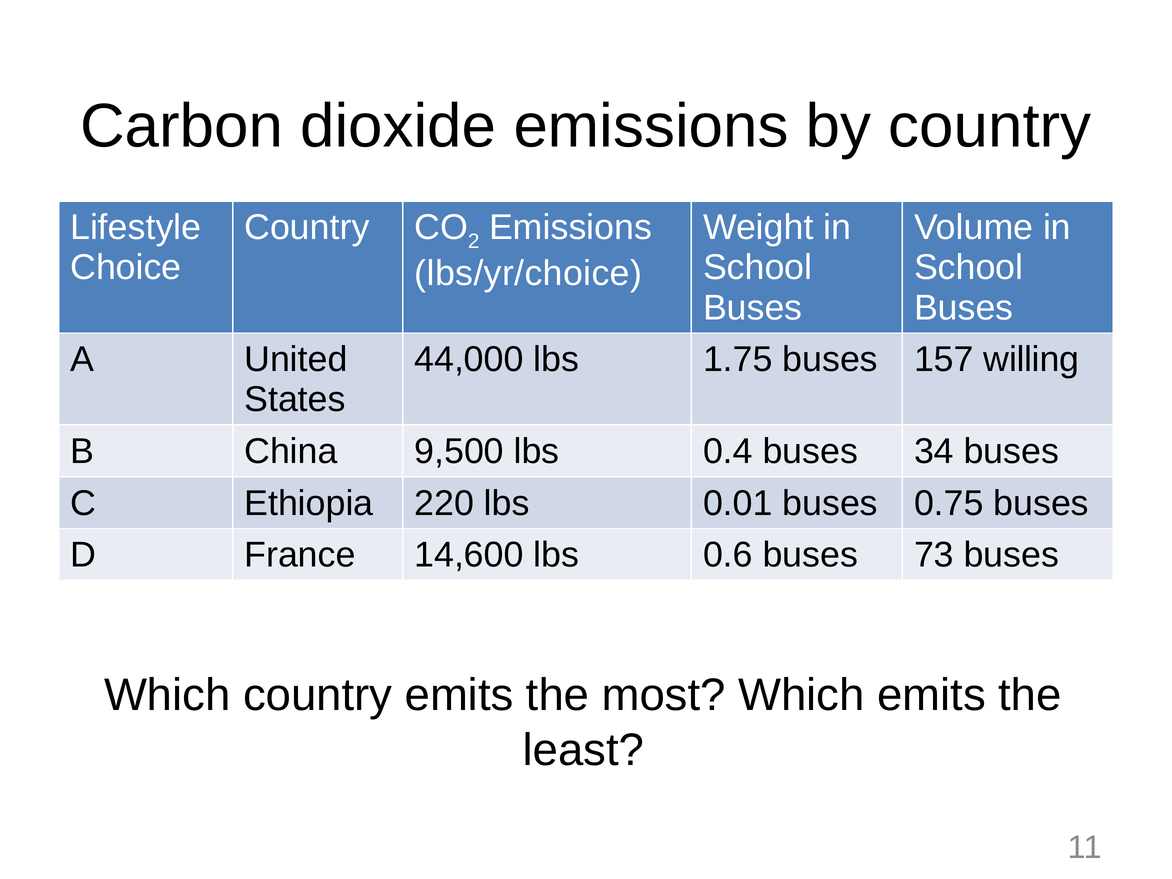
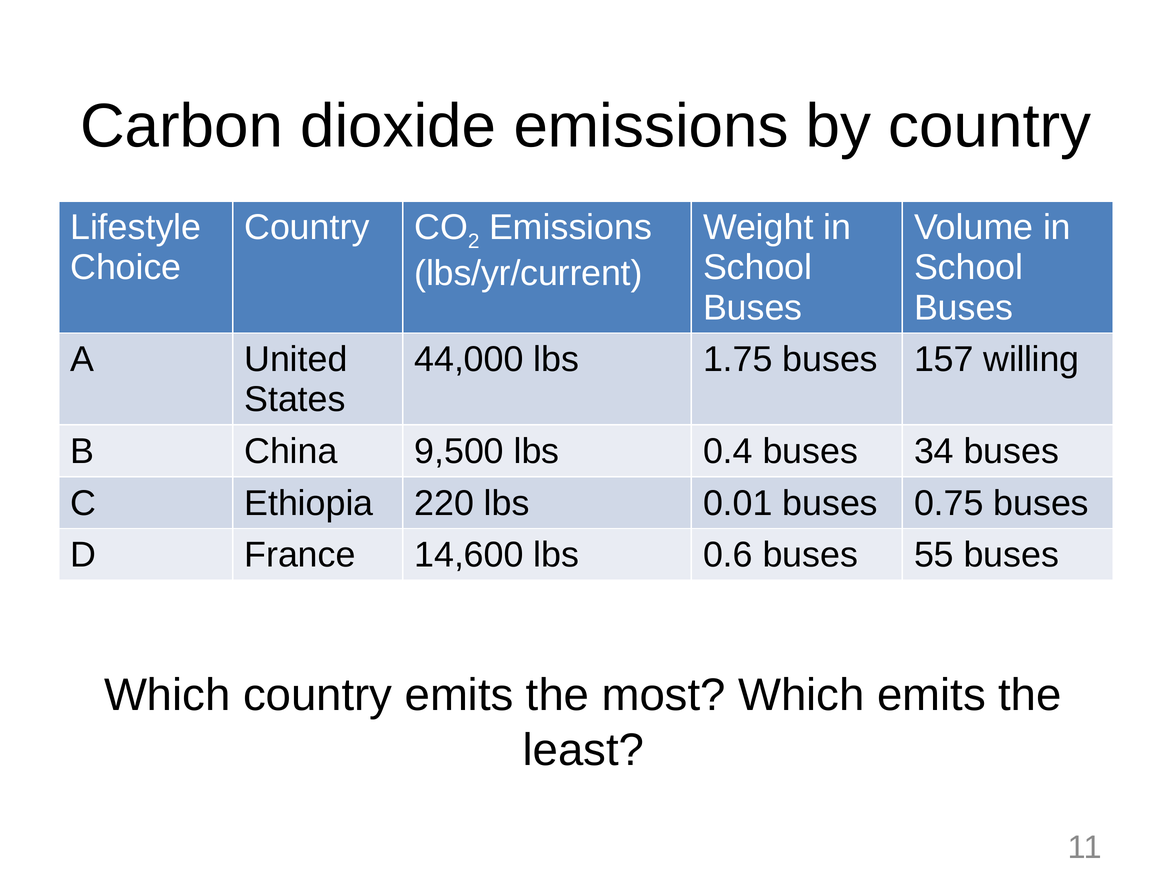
lbs/yr/choice: lbs/yr/choice -> lbs/yr/current (529, 273)
73: 73 -> 55 (934, 555)
